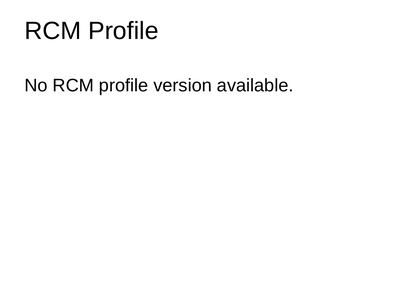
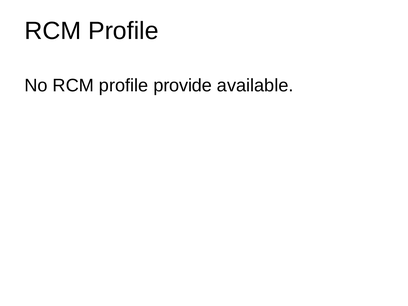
version: version -> provide (183, 86)
